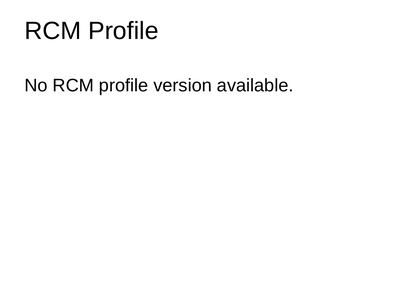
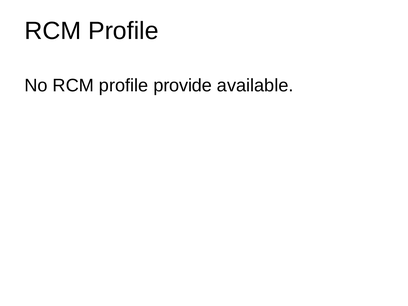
version: version -> provide (183, 86)
